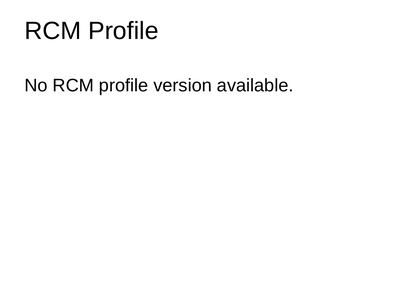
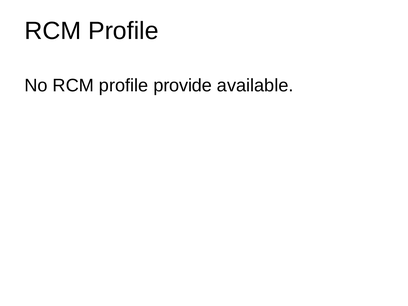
version: version -> provide (183, 86)
